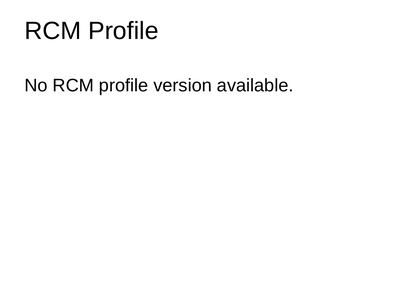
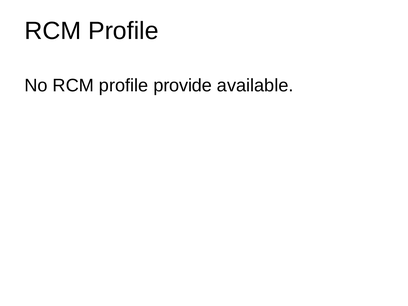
version: version -> provide (183, 86)
